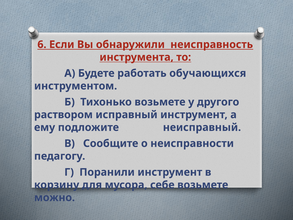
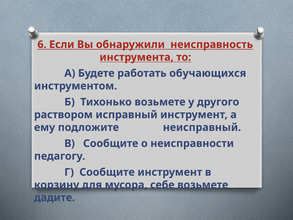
Г Поранили: Поранили -> Сообщите (107, 172)
можно: можно -> дадите (55, 197)
